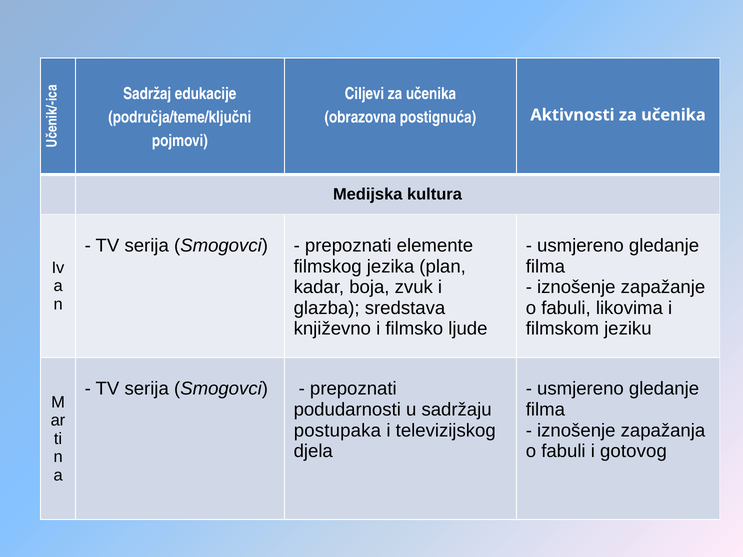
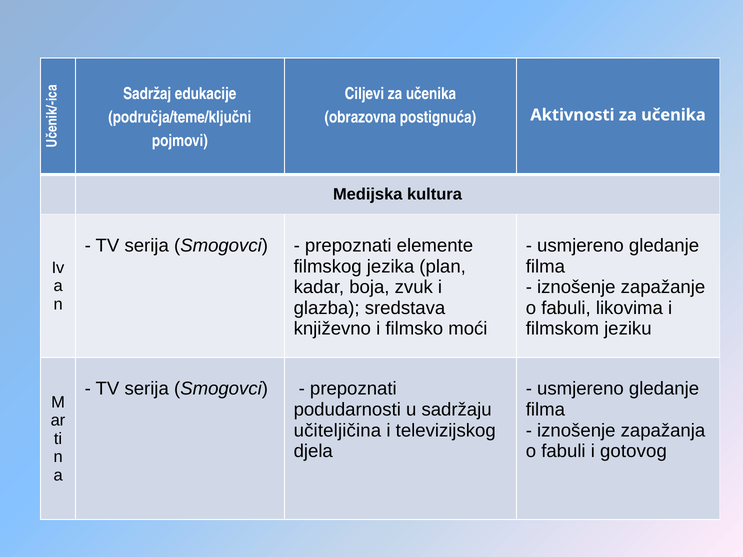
ljude: ljude -> moći (468, 329)
postupaka: postupaka -> učiteljičina (337, 431)
